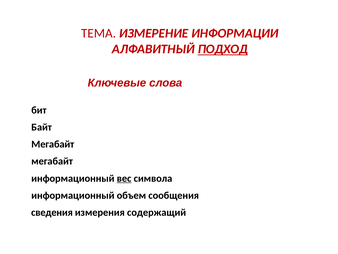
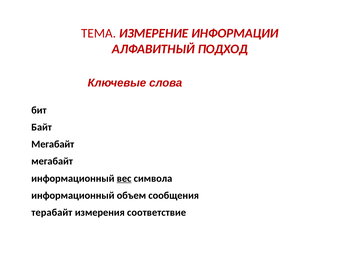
ПОДХОД underline: present -> none (223, 49)
сведения: сведения -> терабайт (52, 212)
содержащий: содержащий -> соответствие (157, 212)
